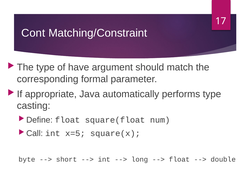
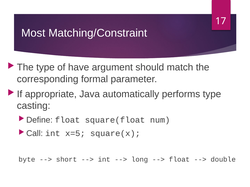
Cont: Cont -> Most (33, 33)
